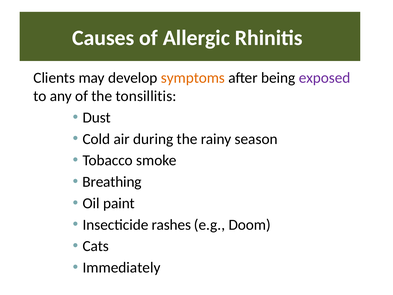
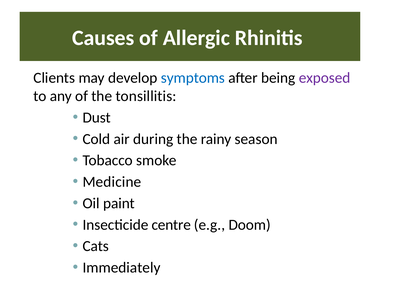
symptoms colour: orange -> blue (193, 78)
Breathing: Breathing -> Medicine (112, 182)
rashes: rashes -> centre (171, 225)
